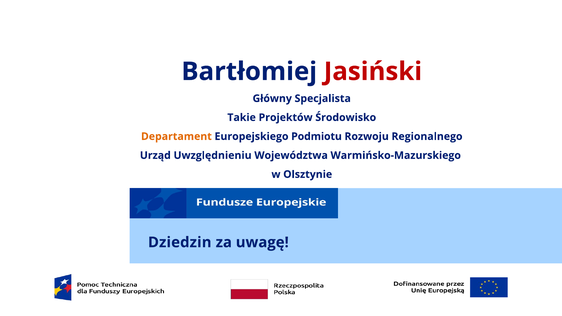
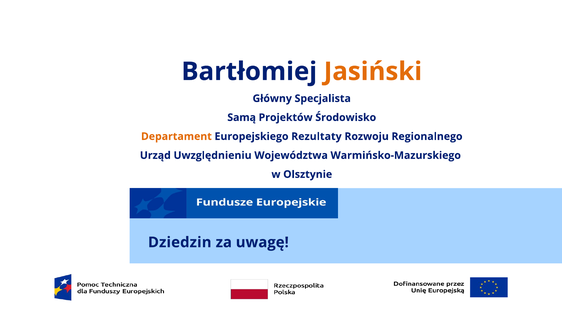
Jasiński colour: red -> orange (373, 72)
Takie: Takie -> Samą (242, 118)
Podmiotu: Podmiotu -> Rezultaty (316, 136)
